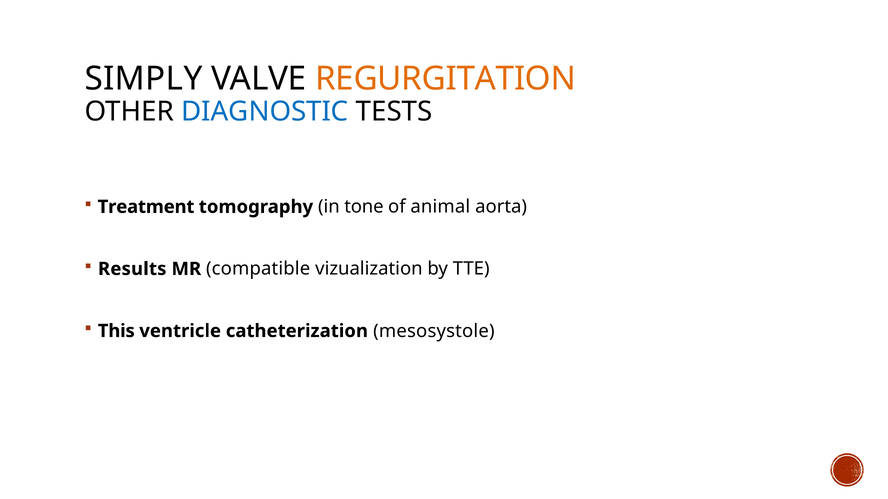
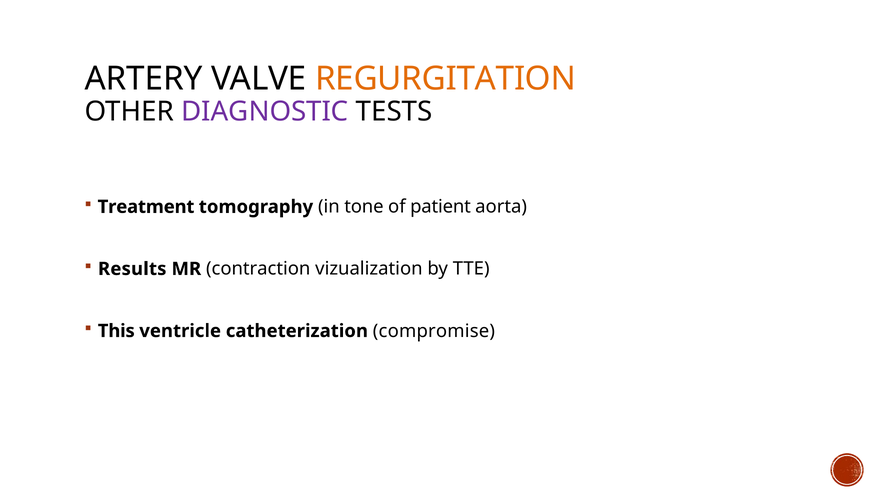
SIMPLY: SIMPLY -> ARTERY (144, 79)
DIAGNOSTIC colour: blue -> purple (265, 112)
animal: animal -> patient (440, 207)
compatible: compatible -> contraction (258, 269)
mesosystole: mesosystole -> compromise (434, 331)
